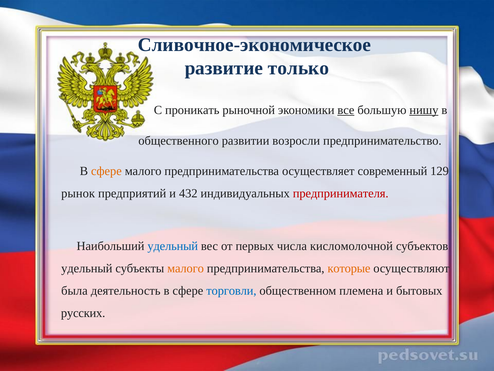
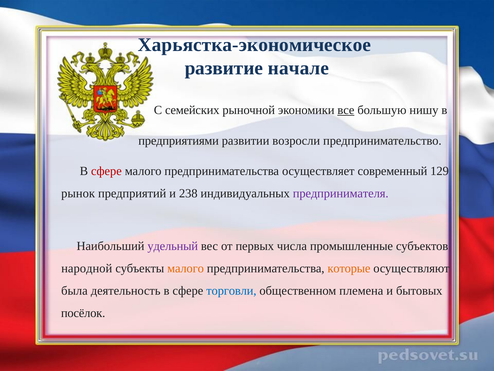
Сливочное-экономическое: Сливочное-экономическое -> Харьястка-экономическое (254, 45)
только: только -> начале (298, 68)
проникать: проникать -> семейских (192, 110)
нишу underline: present -> none (424, 110)
общественного: общественного -> предприятиями (179, 140)
сфере colour: orange -> red (106, 171)
432: 432 -> 238 (188, 193)
предпринимателя colour: red -> purple (341, 193)
удельный colour: blue -> purple (173, 246)
кисломолочной: кисломолочной -> промышленные (352, 246)
удельный: удельный -> народной (87, 268)
русских: русских -> посёлок (83, 313)
